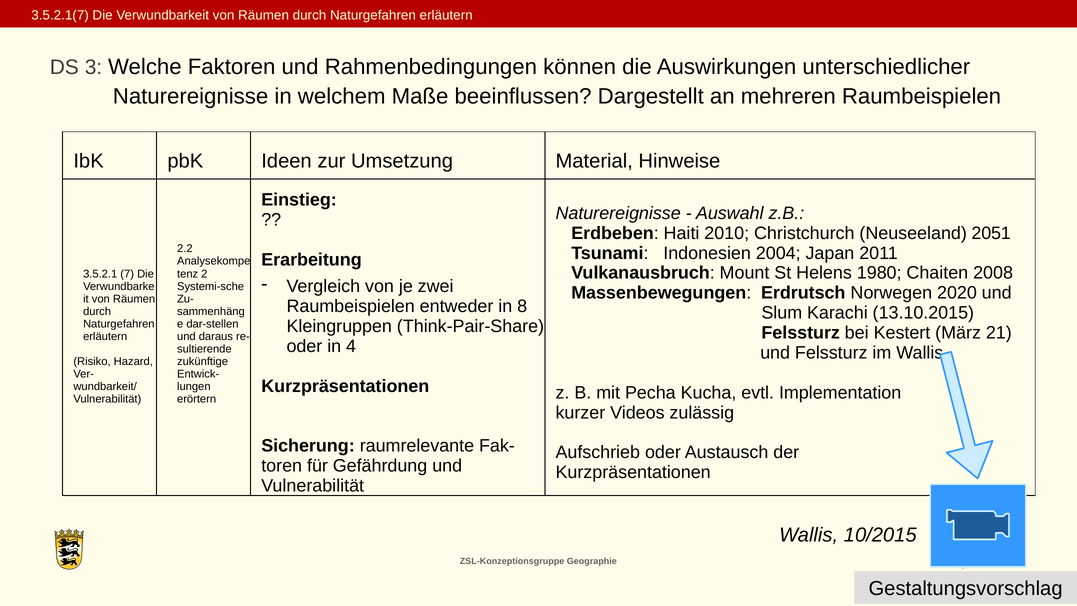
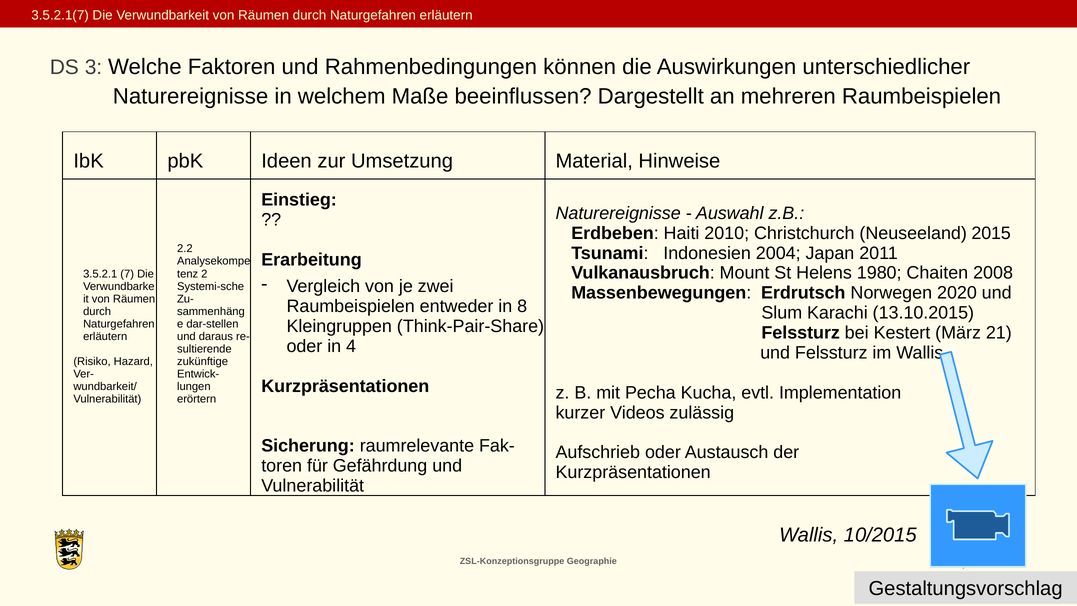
2051: 2051 -> 2015 (991, 233)
